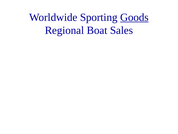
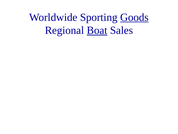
Boat underline: none -> present (97, 30)
